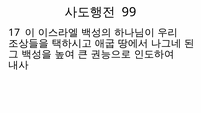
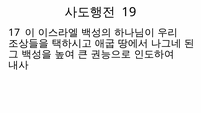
99: 99 -> 19 (129, 12)
